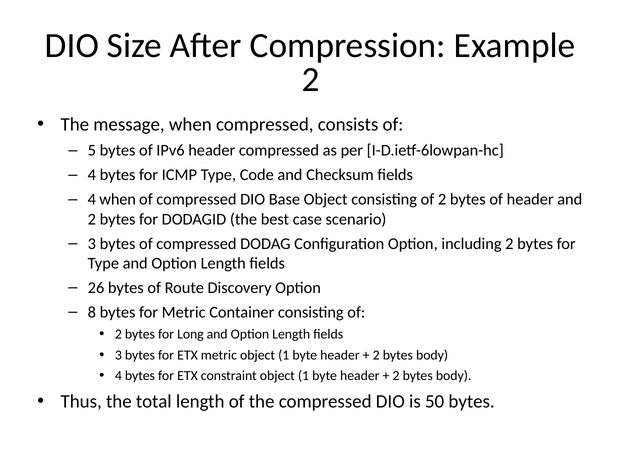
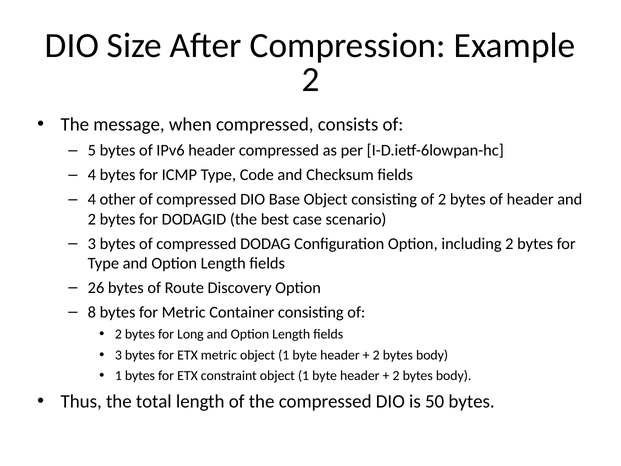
4 when: when -> other (118, 199)
4: 4 -> 1 (118, 376)
